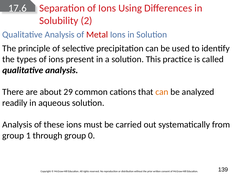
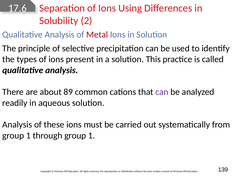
29: 29 -> 89 (68, 92)
can colour: orange -> purple (162, 92)
through group 0: 0 -> 1 (92, 136)
